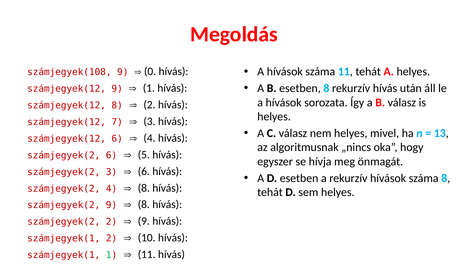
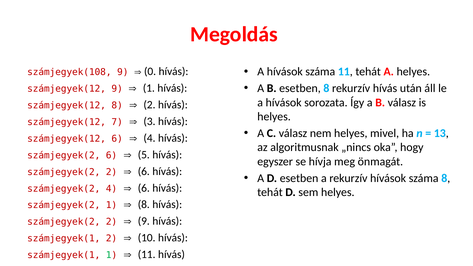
3: 3 -> 2 (111, 172)
8: 8 -> 6 (144, 188)
számjegyek(2 9: 9 -> 1 (111, 205)
